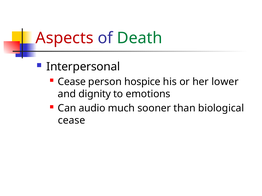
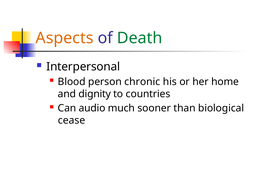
Aspects colour: red -> orange (65, 38)
Cease: Cease -> Blood (72, 82)
hospice: hospice -> chronic (142, 82)
lower: lower -> home (225, 82)
emotions: emotions -> countries (148, 94)
